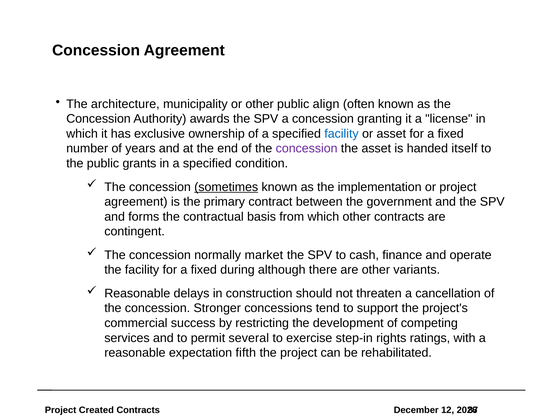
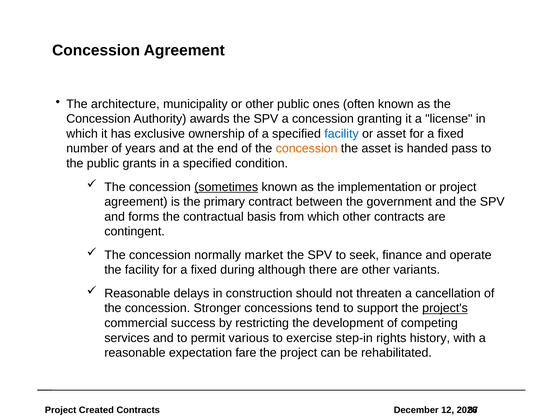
align: align -> ones (326, 104)
concession colour: purple -> orange (307, 149)
itself: itself -> pass (465, 149)
cash: cash -> seek (364, 255)
project's underline: none -> present (445, 309)
several: several -> various (249, 338)
ratings: ratings -> history (430, 338)
fifth: fifth -> fare (246, 353)
